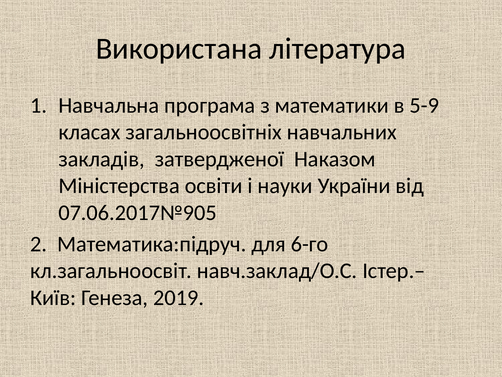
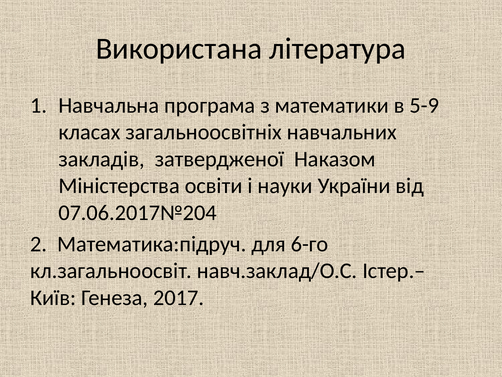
07.06.2017№905: 07.06.2017№905 -> 07.06.2017№204 (138, 212)
2019: 2019 -> 2017 (179, 297)
